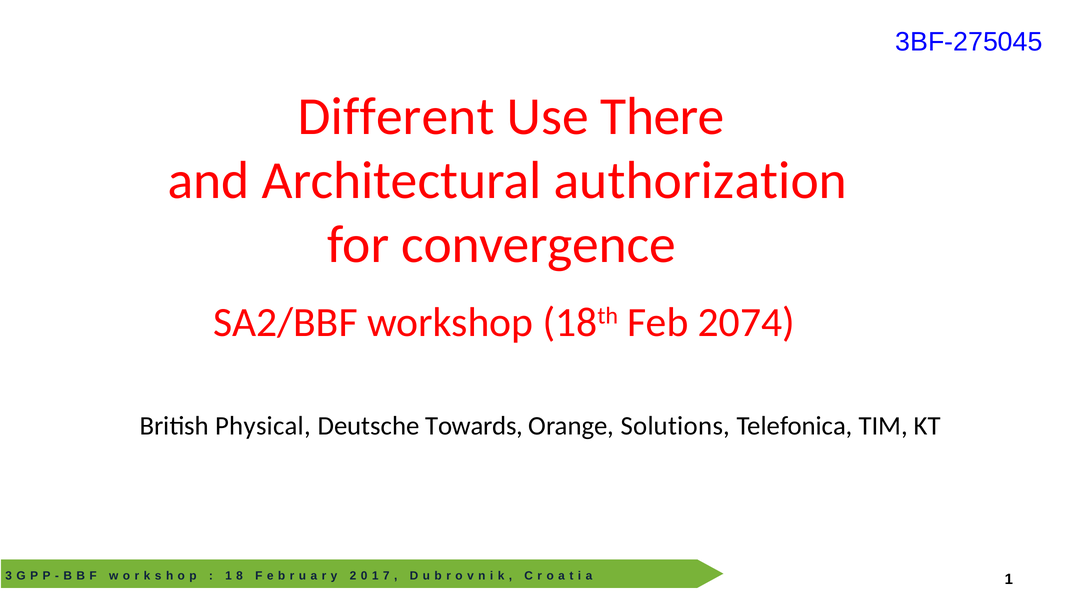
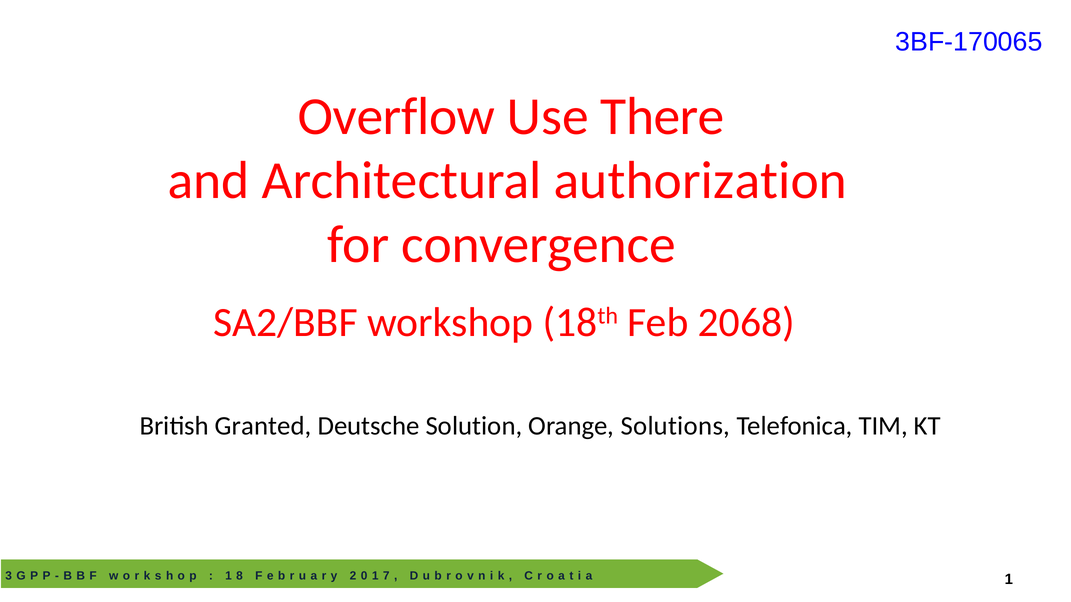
3BF-275045: 3BF-275045 -> 3BF-170065 (969, 42)
Different: Different -> Overflow (396, 116)
2074: 2074 -> 2068 (746, 323)
Physical: Physical -> Granted (263, 426)
Towards: Towards -> Solution (474, 426)
